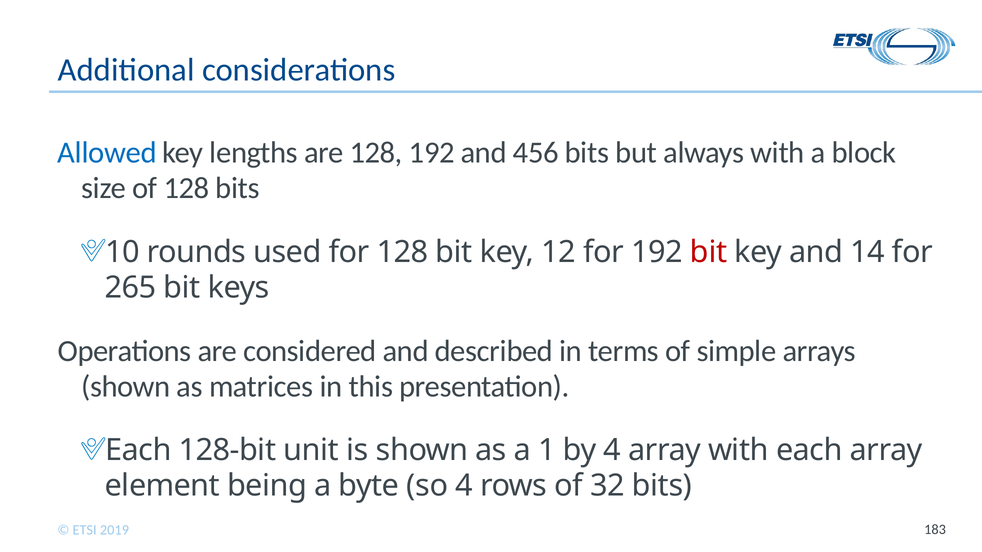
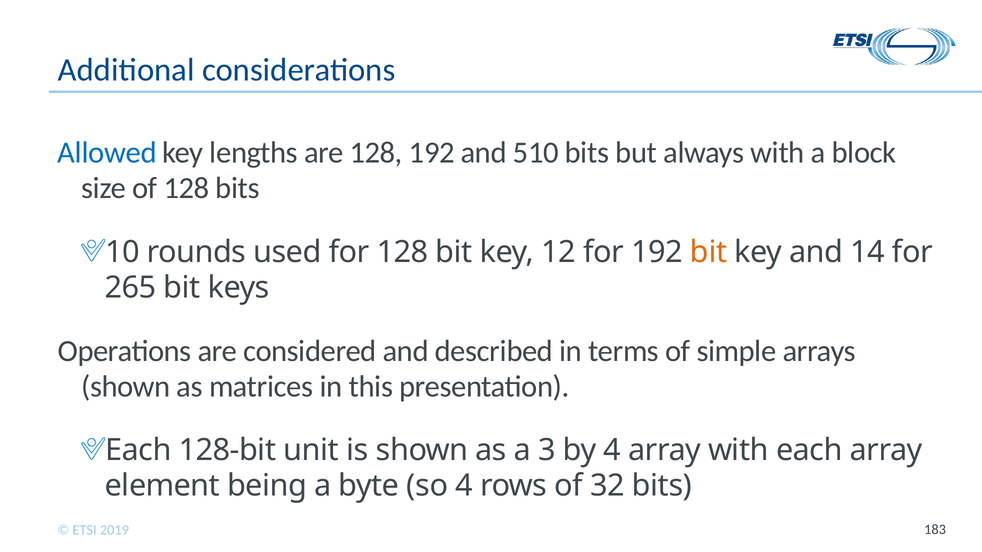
456: 456 -> 510 (536, 153)
bit colour: red -> orange (709, 252)
1: 1 -> 3 (547, 451)
